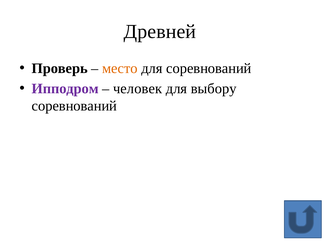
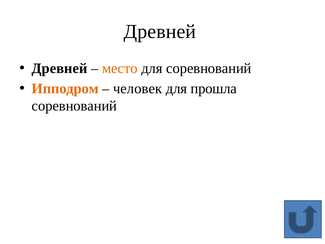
Проверь: Проверь -> Древней (60, 68)
Ипподром colour: purple -> orange (65, 88)
выбору: выбору -> прошла (214, 88)
